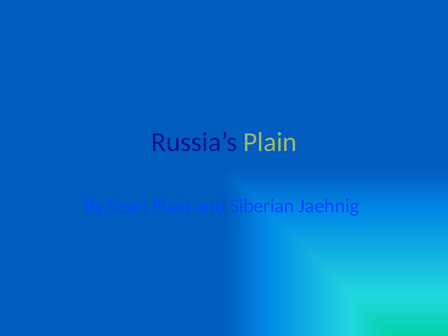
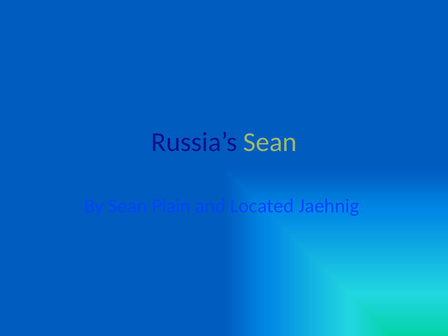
Russia’s Plain: Plain -> Sean (270, 142)
Siberian: Siberian -> Located (262, 206)
